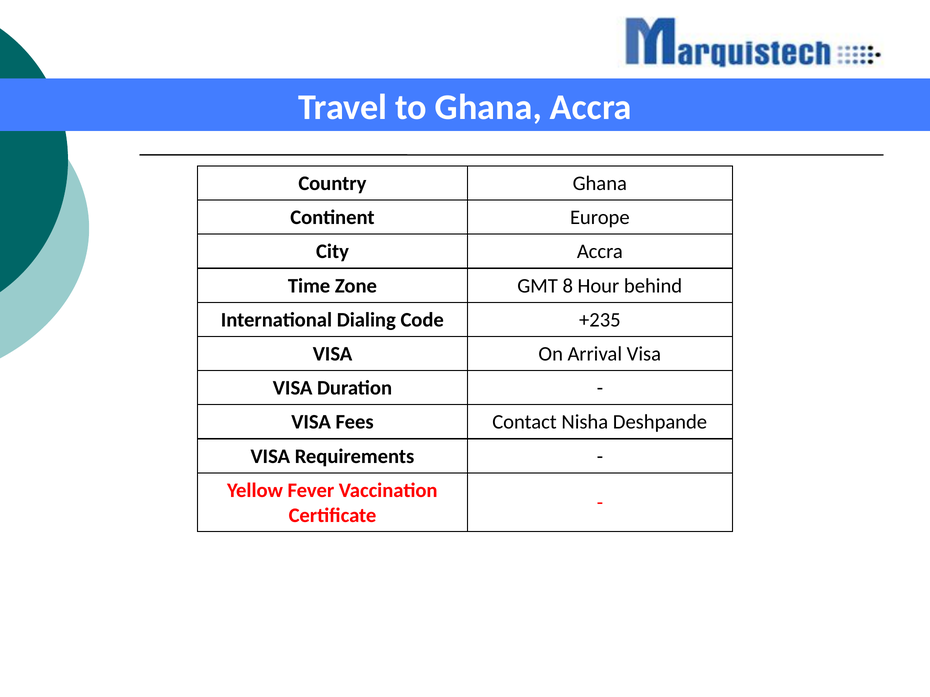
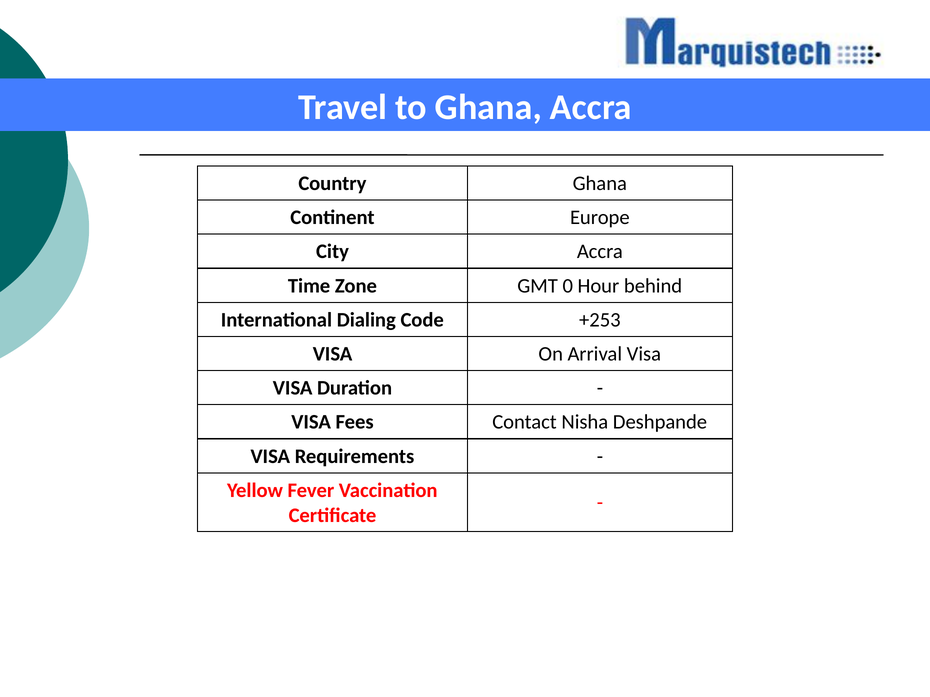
8: 8 -> 0 (568, 286)
+235: +235 -> +253 (600, 320)
